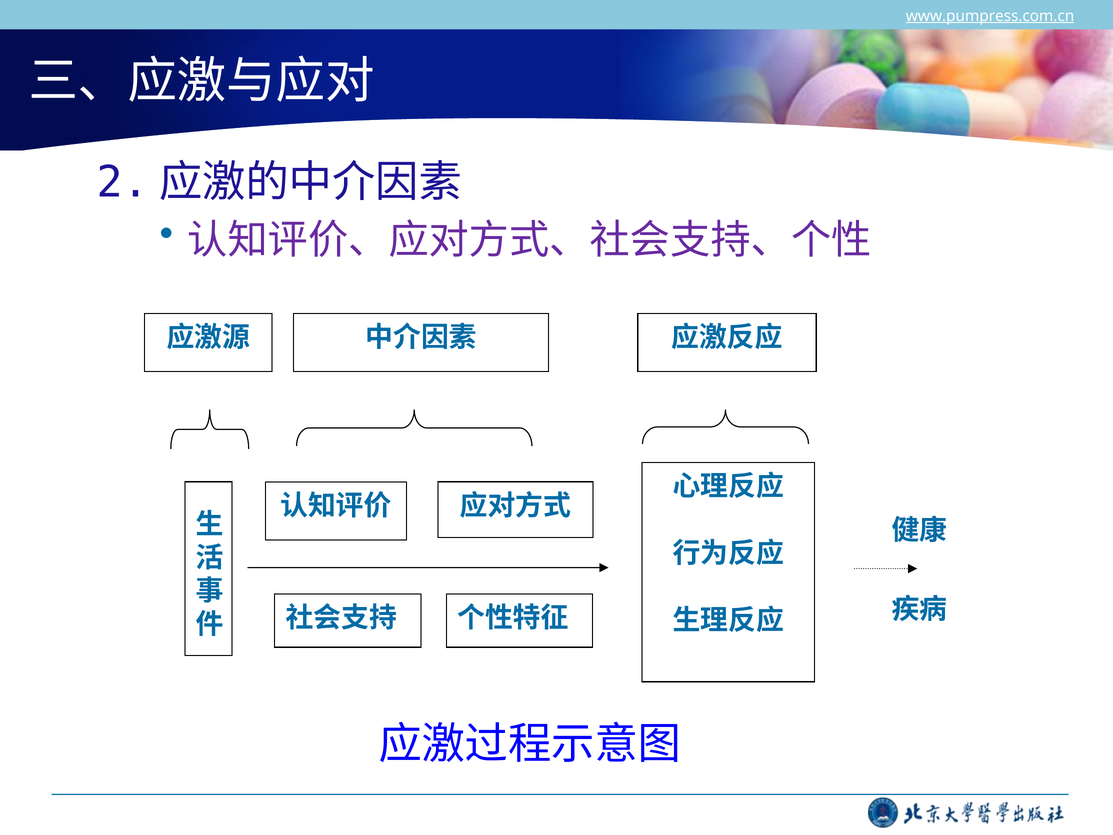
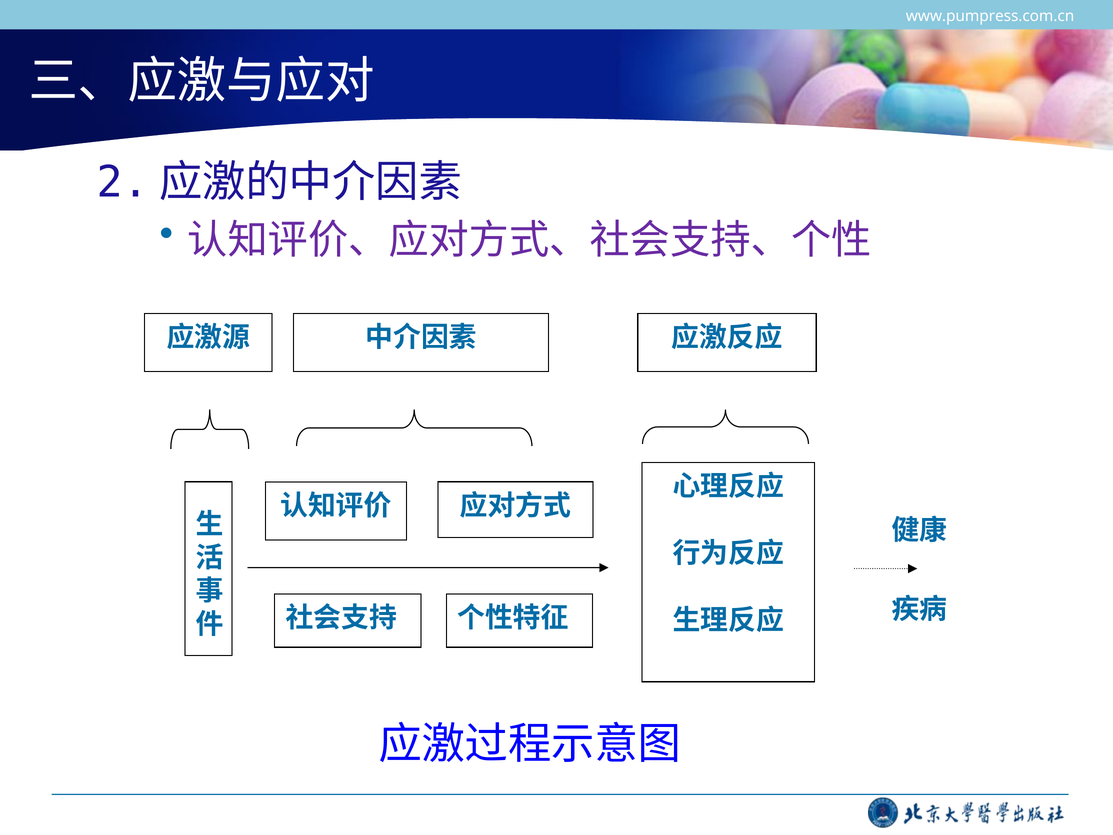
www.pumpress.com.cn underline: present -> none (990, 16)
